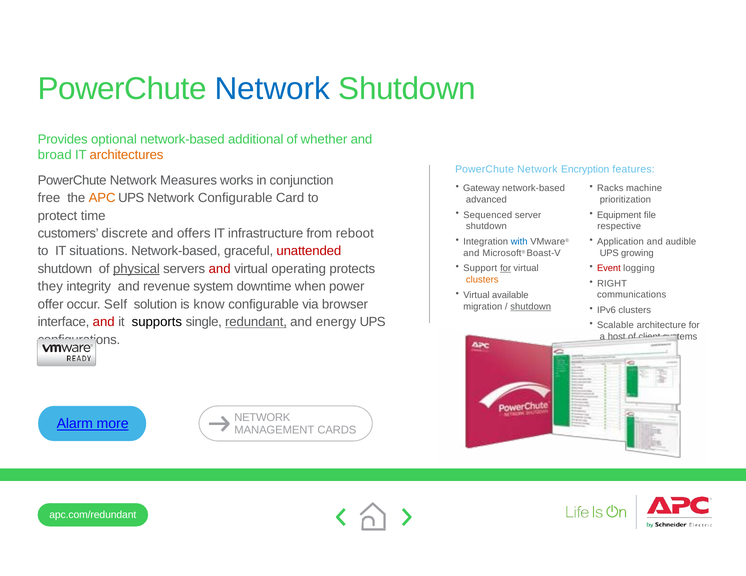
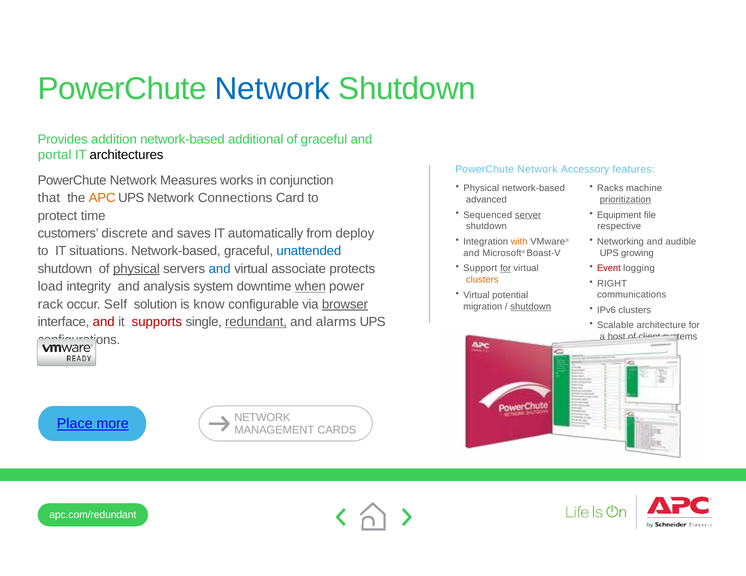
optional: optional -> addition (114, 139)
of whether: whether -> graceful (324, 139)
broad: broad -> portal (55, 155)
architectures colour: orange -> black (126, 155)
Encryption: Encryption -> Accessory (585, 169)
Gateway: Gateway -> Physical (481, 188)
free: free -> that (49, 198)
Network Configurable: Configurable -> Connections (235, 198)
prioritization underline: none -> present (625, 200)
server underline: none -> present (528, 215)
offers: offers -> saves (194, 234)
infrastructure: infrastructure -> automatically (266, 234)
reboot: reboot -> deploy (355, 234)
Application: Application -> Networking (620, 242)
with colour: blue -> orange (519, 242)
unattended colour: red -> blue (309, 251)
and colour: red -> blue (220, 269)
operating: operating -> associate (299, 269)
they: they -> load (50, 287)
revenue: revenue -> analysis (167, 287)
when underline: none -> present (310, 287)
available: available -> potential (510, 295)
offer: offer -> rack (51, 305)
browser underline: none -> present (345, 305)
supports colour: black -> red (157, 322)
energy: energy -> alarms (336, 322)
Alarm: Alarm -> Place (75, 424)
